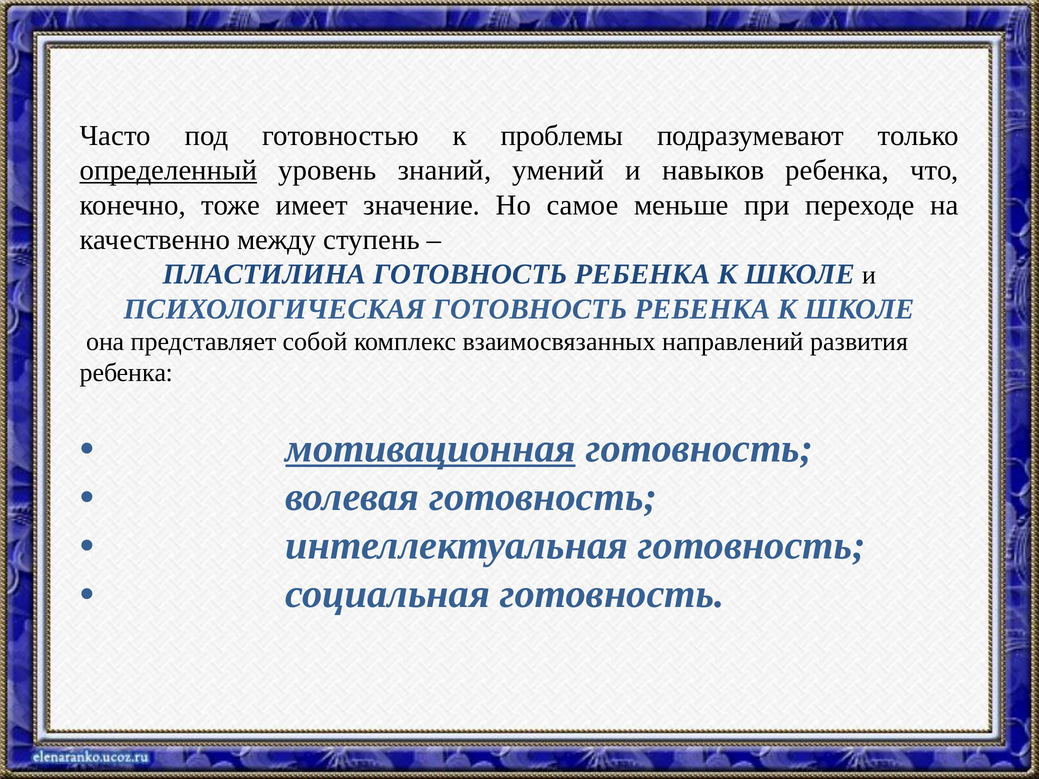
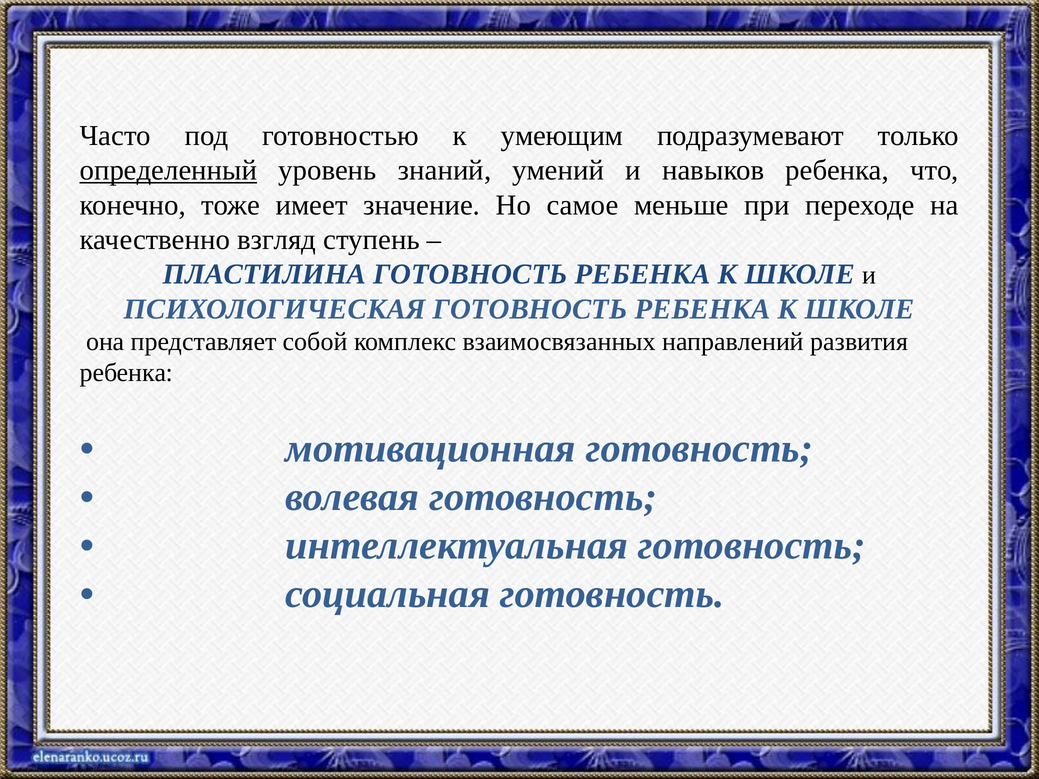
проблемы: проблемы -> умеющим (562, 136)
между: между -> взгляд (277, 240)
мотивационная underline: present -> none (430, 448)
